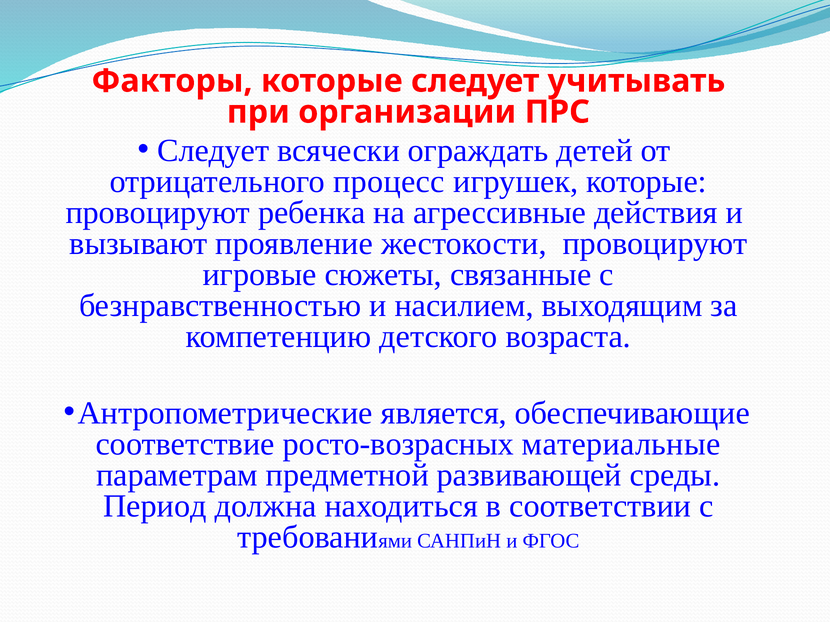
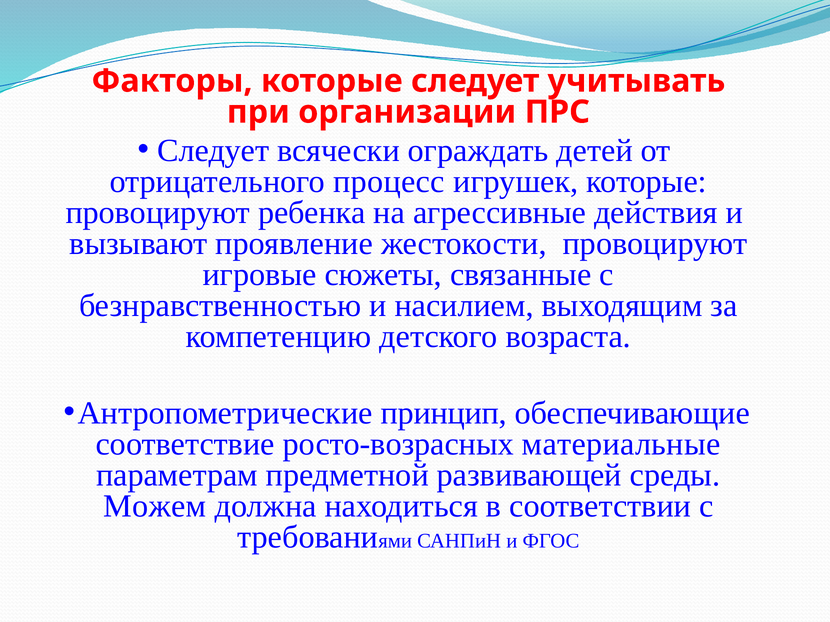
является: является -> принцип (444, 414)
Период: Период -> Можем (155, 507)
